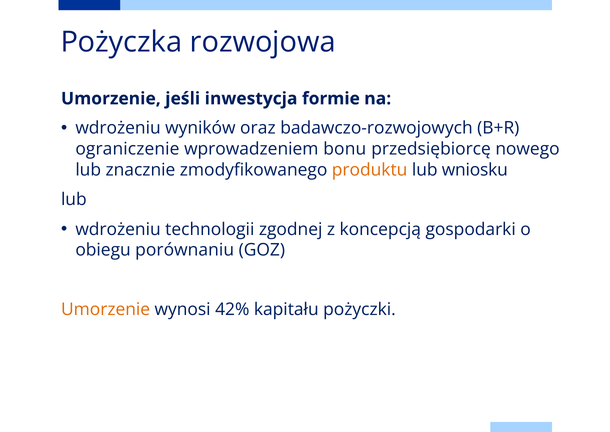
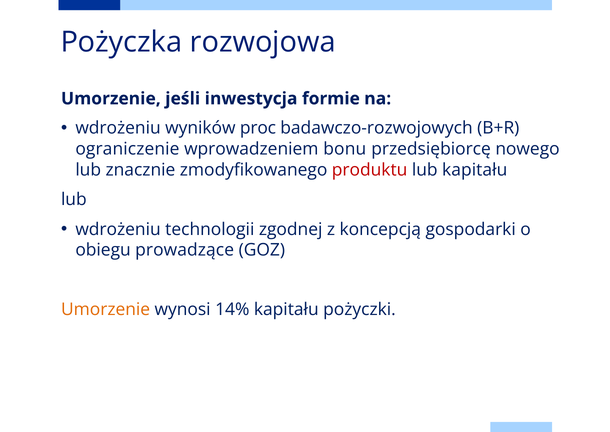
oraz: oraz -> proc (258, 128)
produktu colour: orange -> red (370, 170)
lub wniosku: wniosku -> kapitału (475, 170)
porównaniu: porównaniu -> prowadzące (185, 250)
42%: 42% -> 14% (232, 309)
